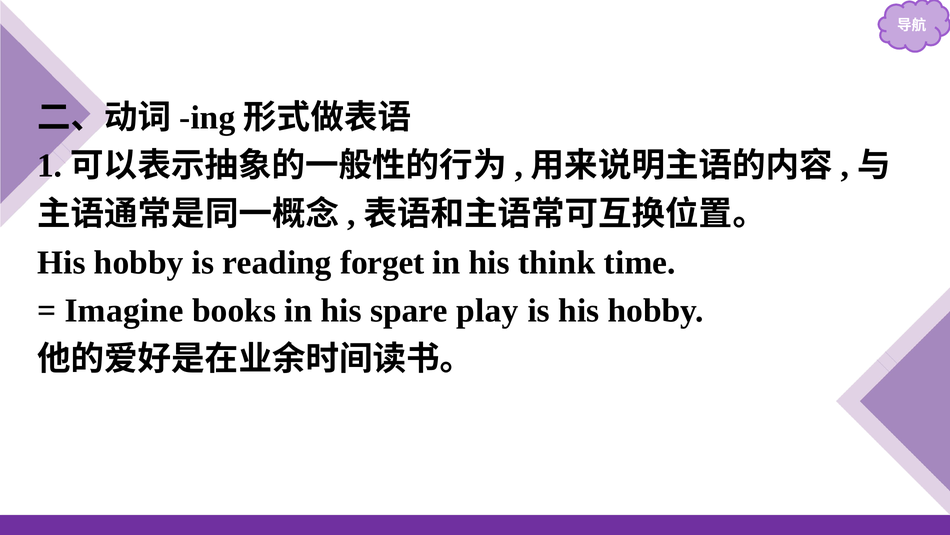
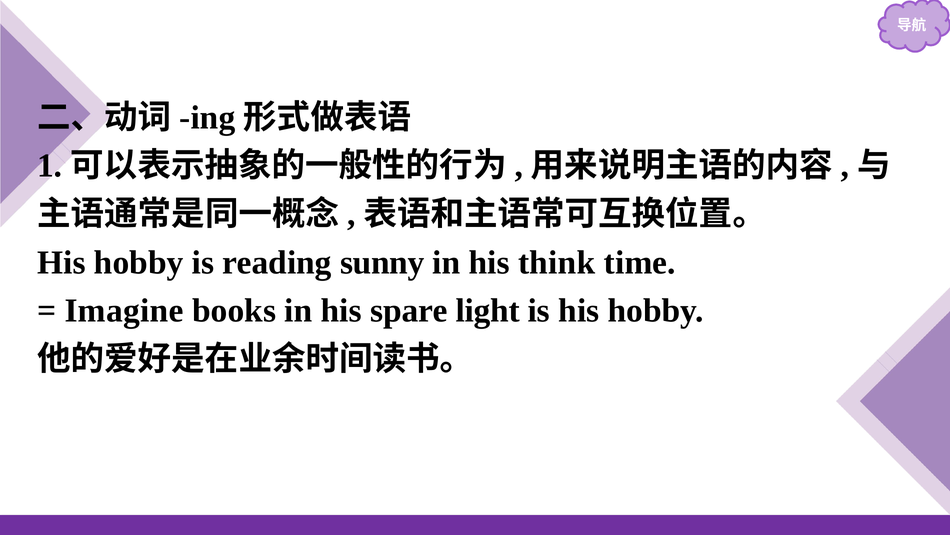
forget: forget -> sunny (382, 262)
play: play -> light (488, 310)
